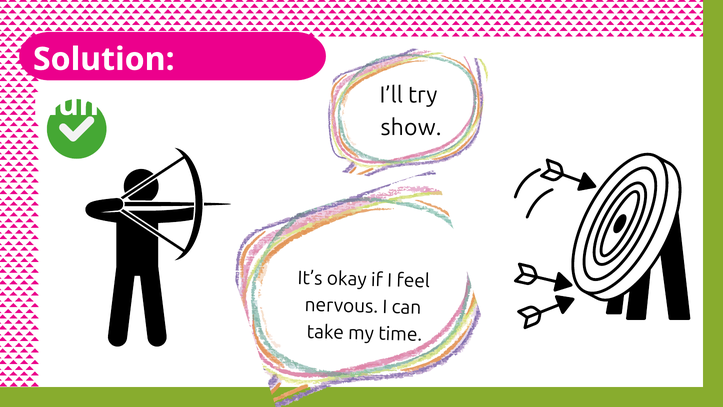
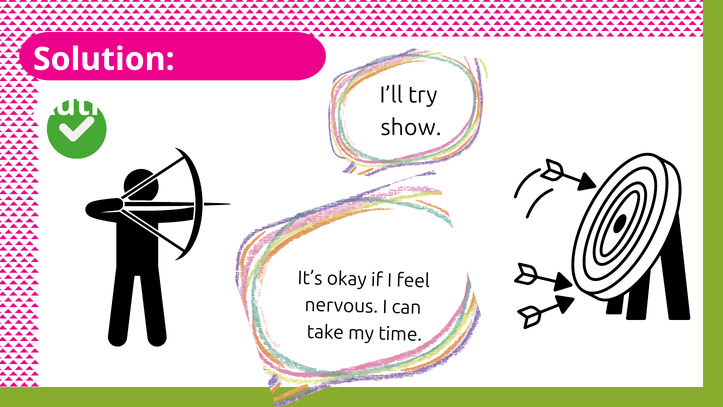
Number: Number -> Authors (102, 104)
